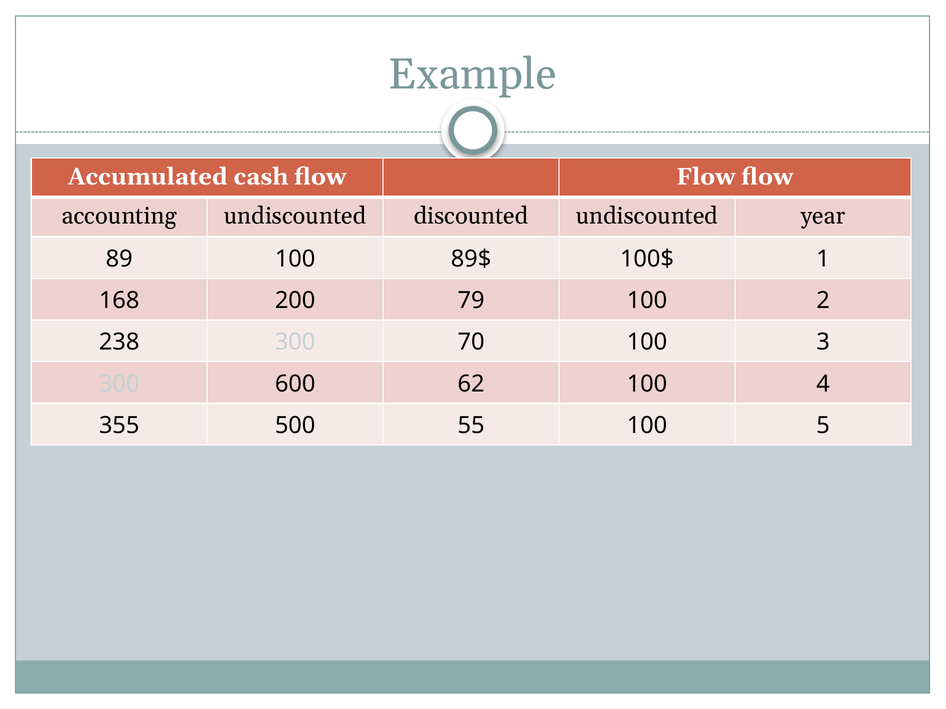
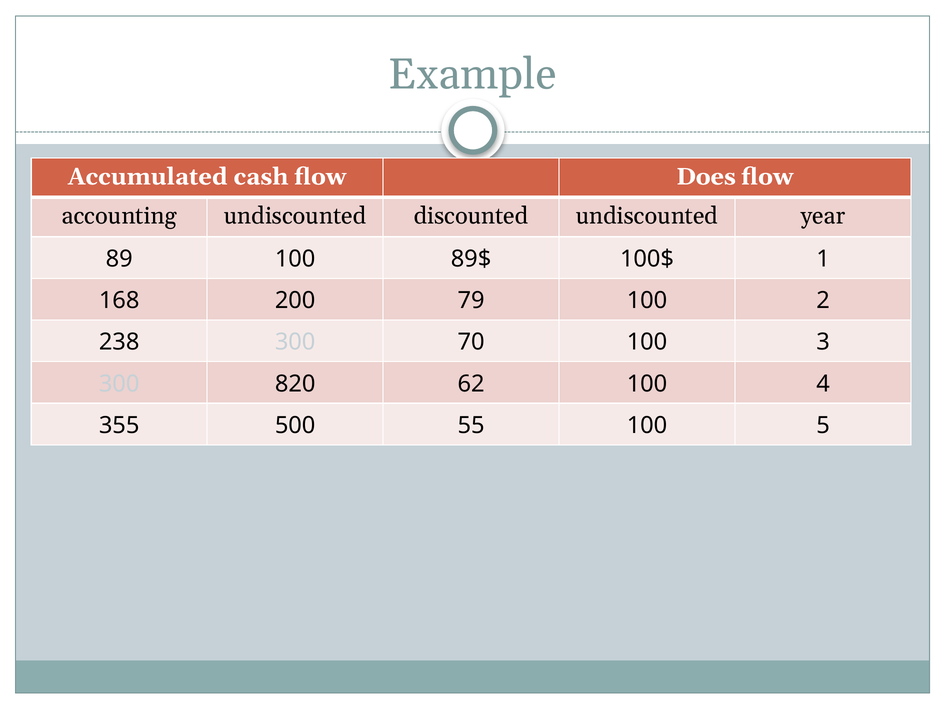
cash flow Flow: Flow -> Does (706, 177)
600: 600 -> 820 (295, 384)
